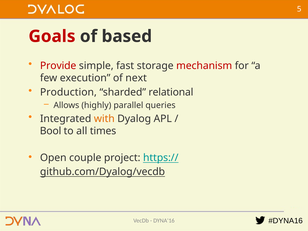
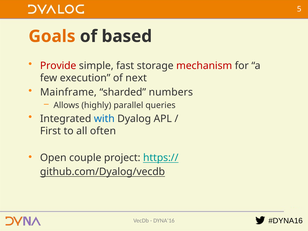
Goals colour: red -> orange (52, 36)
Production: Production -> Mainframe (68, 92)
relational: relational -> numbers (171, 92)
with colour: orange -> blue (104, 119)
Bool: Bool -> First (50, 131)
times: times -> often (103, 131)
